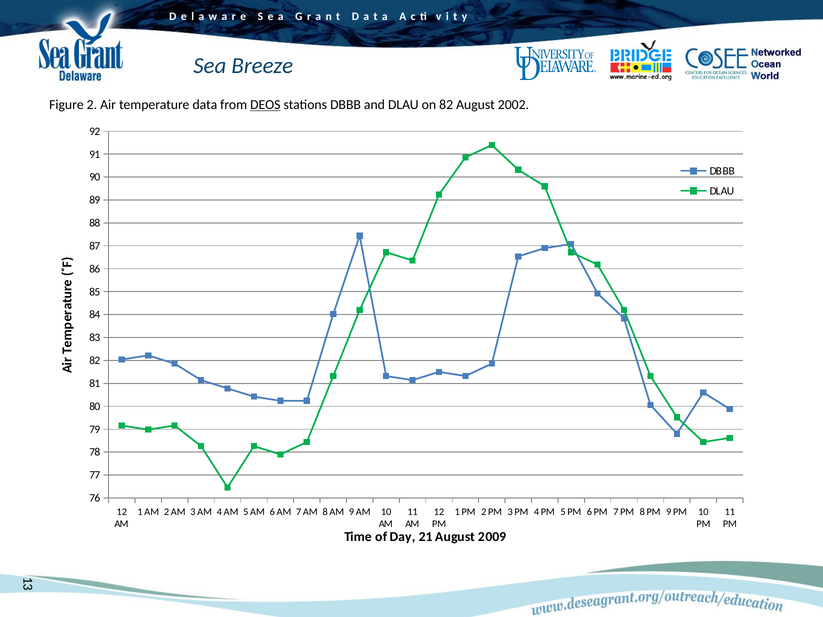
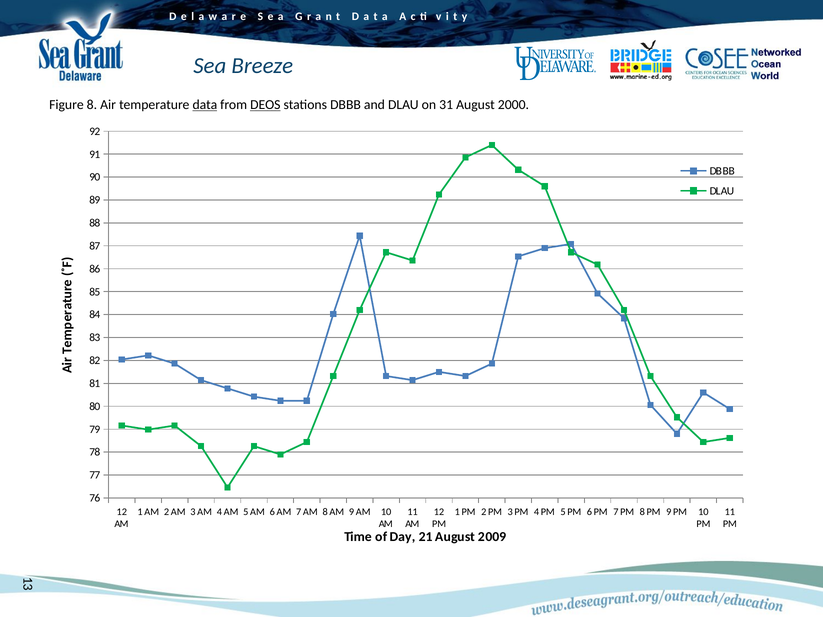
Figure 2: 2 -> 8 (92, 105)
data underline: none -> present (205, 105)
on 82: 82 -> 31 (446, 105)
2002: 2002 -> 2000 (513, 105)
